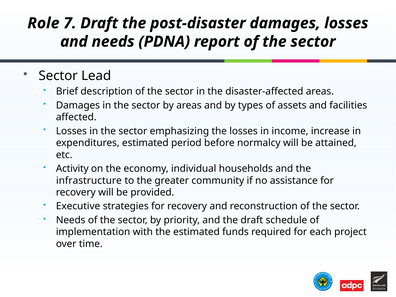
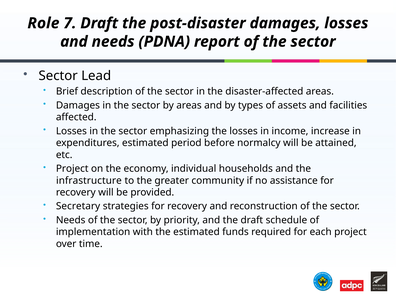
Activity: Activity -> Project (72, 169)
Executive: Executive -> Secretary (78, 206)
